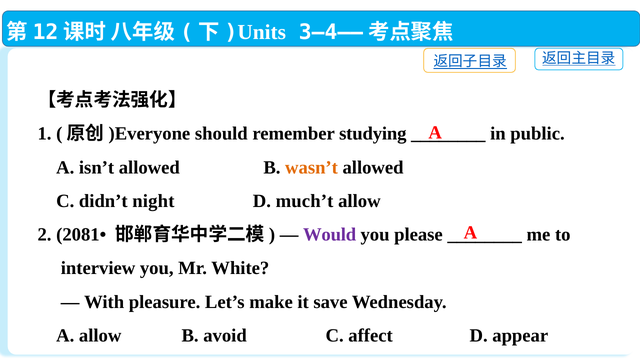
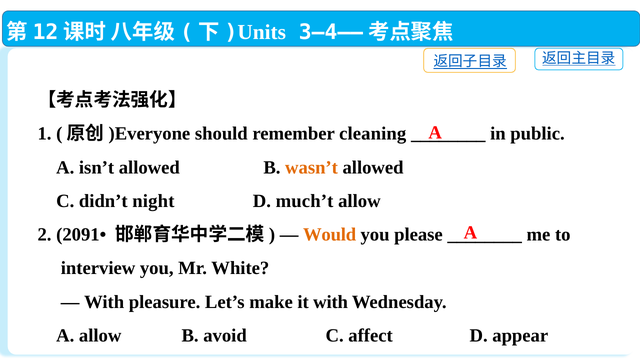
studying: studying -> cleaning (373, 134)
2081•: 2081• -> 2091• (81, 235)
Would colour: purple -> orange (330, 235)
it save: save -> with (331, 302)
